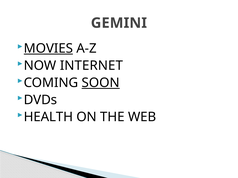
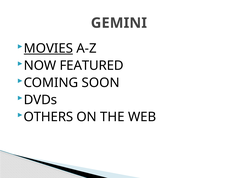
INTERNET: INTERNET -> FEATURED (92, 66)
SOON underline: present -> none (101, 83)
HEALTH: HEALTH -> OTHERS (48, 117)
